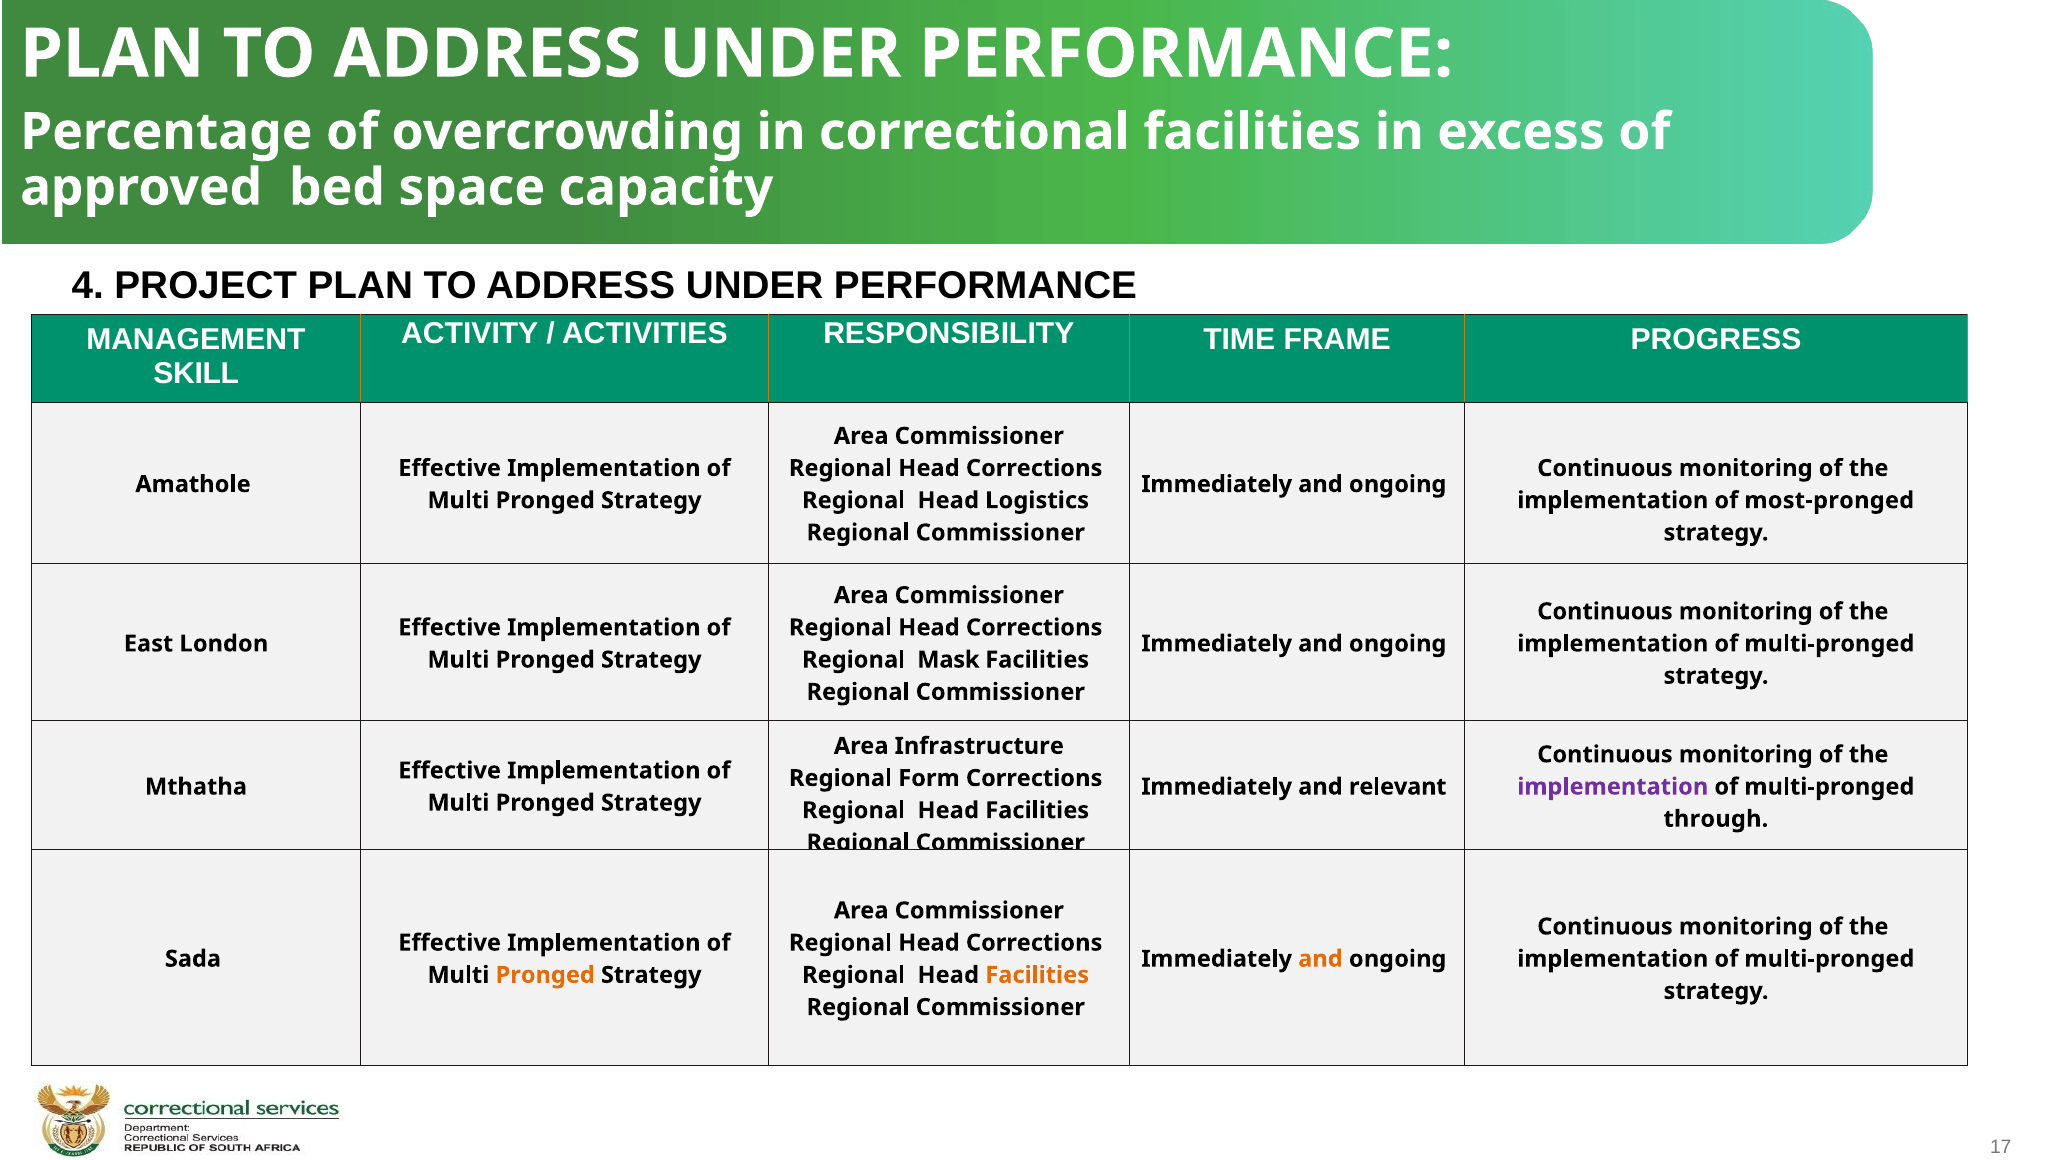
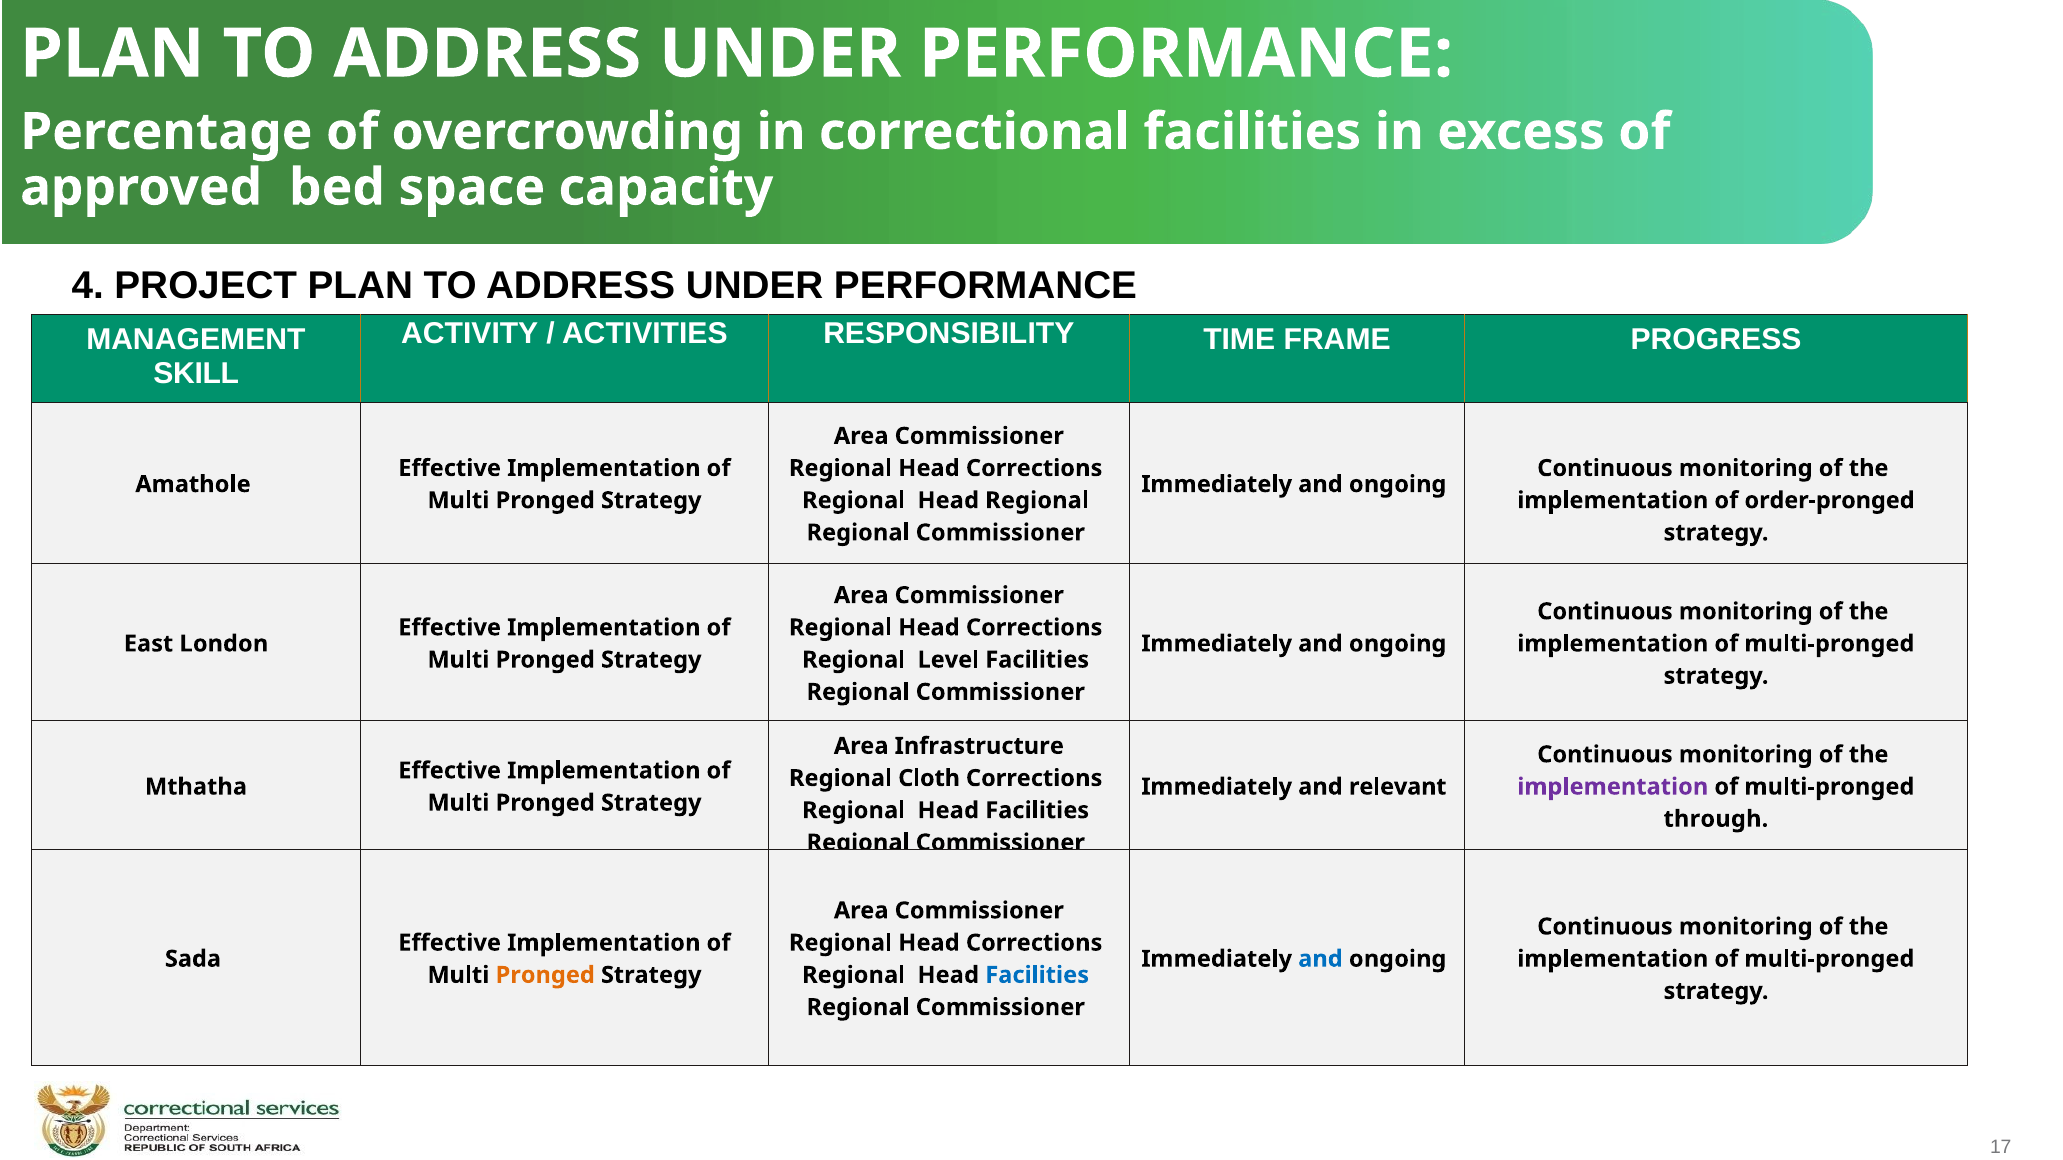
Head Logistics: Logistics -> Regional (1037, 501)
most-pronged: most-pronged -> order-pronged (1830, 501)
Mask: Mask -> Level (948, 660)
Form: Form -> Cloth (929, 778)
and colour: orange -> blue (1320, 959)
Facilities colour: orange -> blue (1037, 975)
